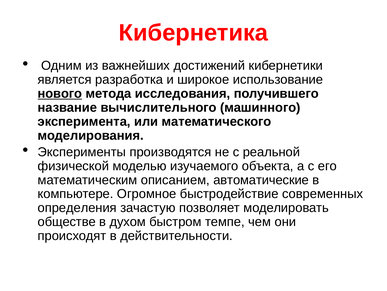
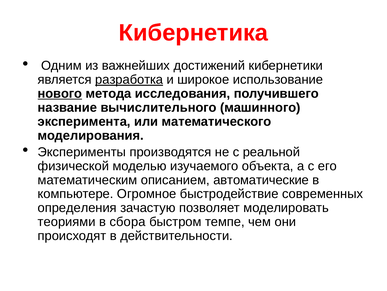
разработка underline: none -> present (129, 79)
обществе: обществе -> теориями (67, 221)
духом: духом -> сбора (128, 221)
